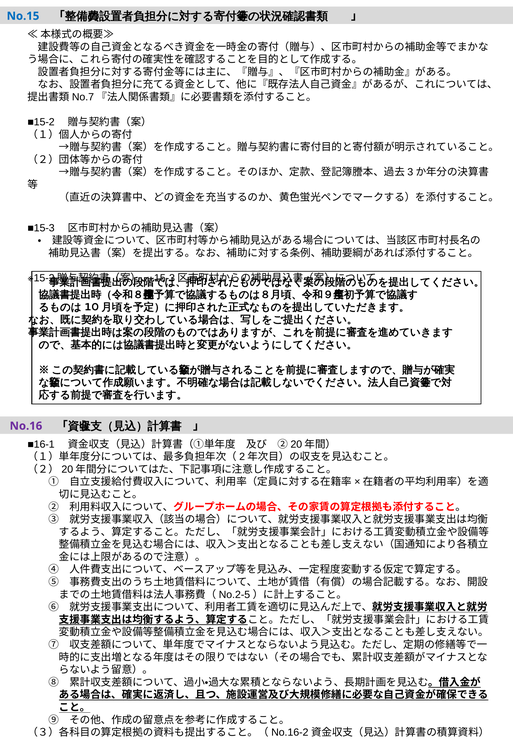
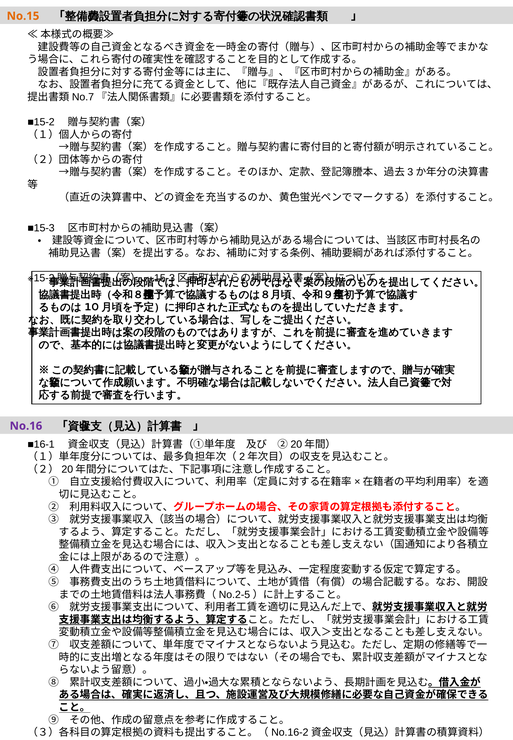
No.15 colour: blue -> orange (23, 16)
